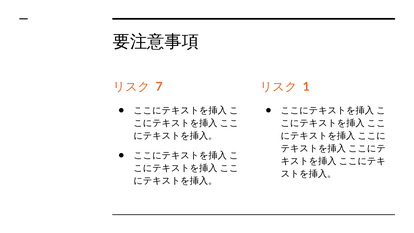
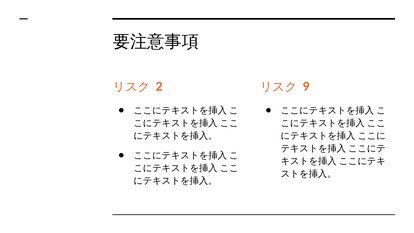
7: 7 -> 2 (159, 87)
1: 1 -> 9 (306, 87)
